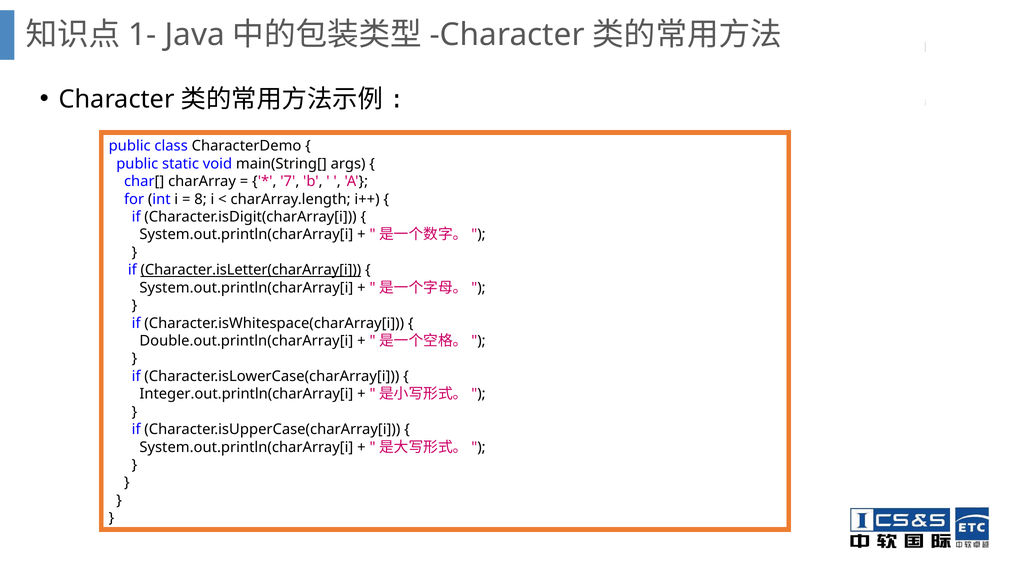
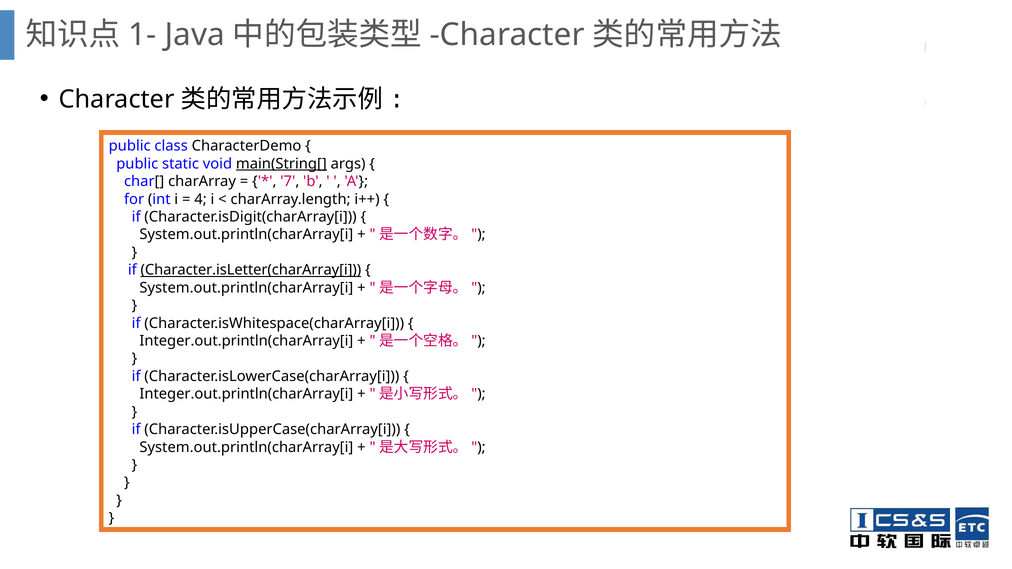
main(String[ underline: none -> present (281, 164)
8: 8 -> 4 (201, 199)
Double.out.println(charArray[i: Double.out.println(charArray[i -> Integer.out.println(charArray[i (246, 341)
